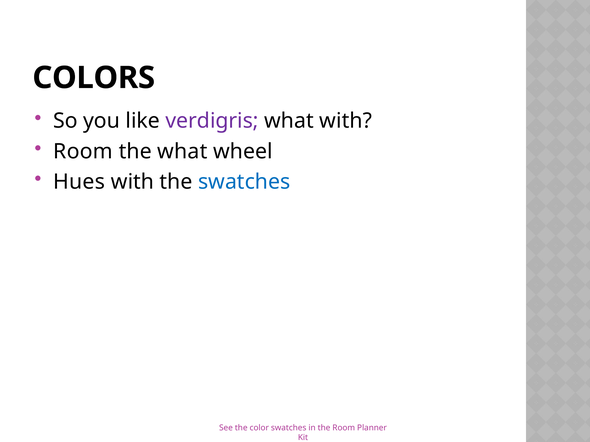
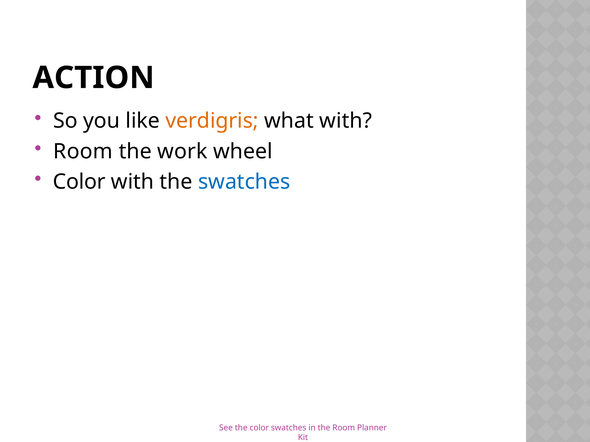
COLORS: COLORS -> ACTION (94, 78)
verdigris colour: purple -> orange (212, 121)
the what: what -> work (182, 152)
Hues: Hues -> Color (79, 182)
